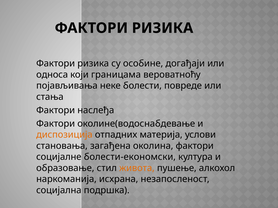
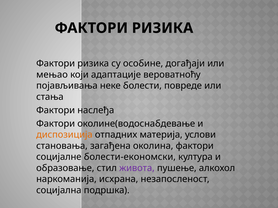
односа: односа -> мењао (52, 75)
границама: границама -> адаптације (116, 75)
живота colour: orange -> purple (137, 168)
